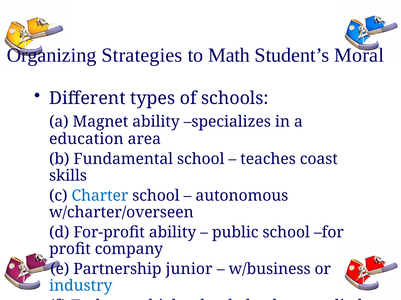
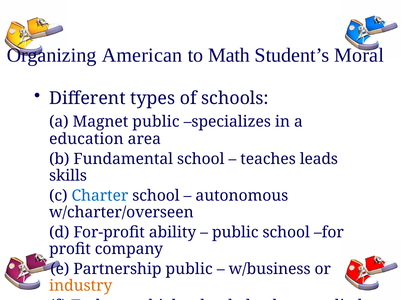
Strategies: Strategies -> American (142, 56)
Magnet ability: ability -> public (156, 122)
teaches coast: coast -> leads (319, 159)
Partnership junior: junior -> public (189, 270)
industry colour: blue -> orange (81, 287)
